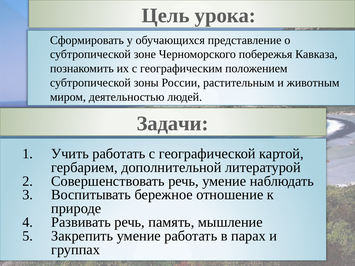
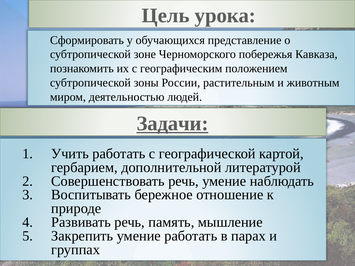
Задачи underline: none -> present (173, 124)
